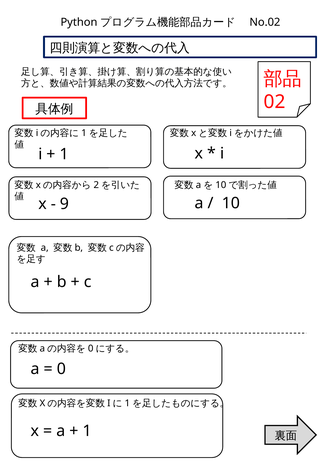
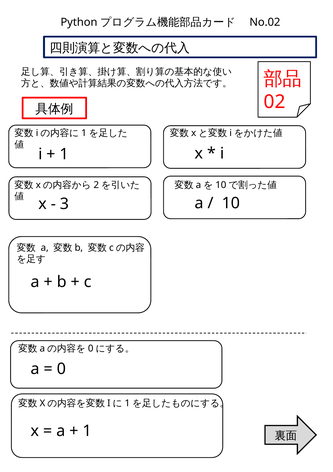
9: 9 -> 3 (65, 204)
